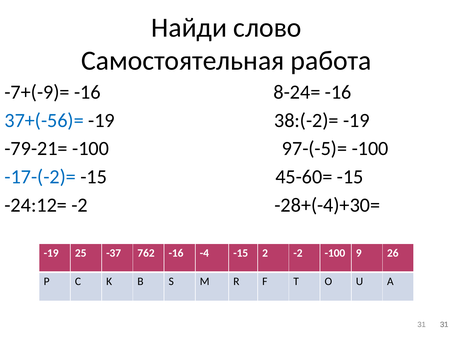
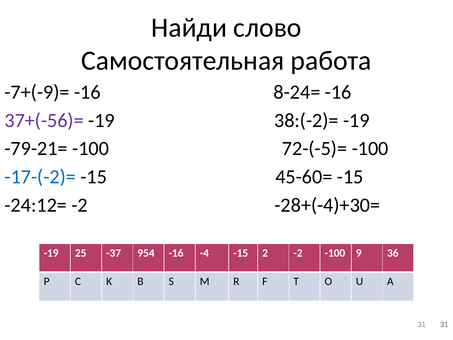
37+(-56)= colour: blue -> purple (44, 120)
97-(-5)=: 97-(-5)= -> 72-(-5)= (315, 149)
762: 762 -> 954 (146, 253)
26: 26 -> 36 (393, 253)
